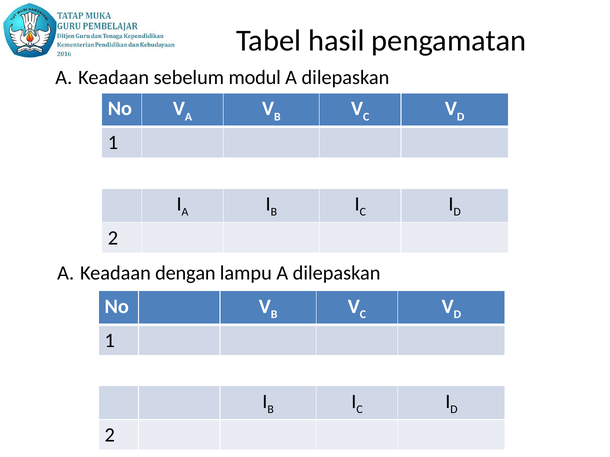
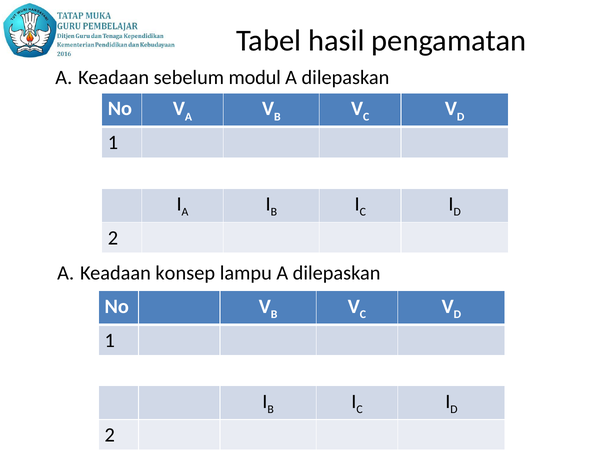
dengan: dengan -> konsep (185, 274)
